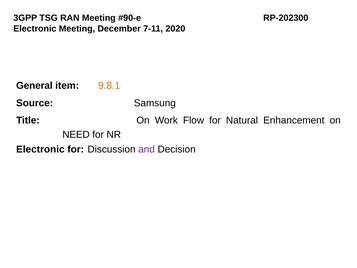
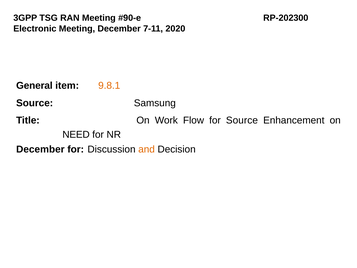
for Natural: Natural -> Source (242, 120)
Electronic: Electronic -> December (40, 149)
and colour: purple -> orange (147, 149)
